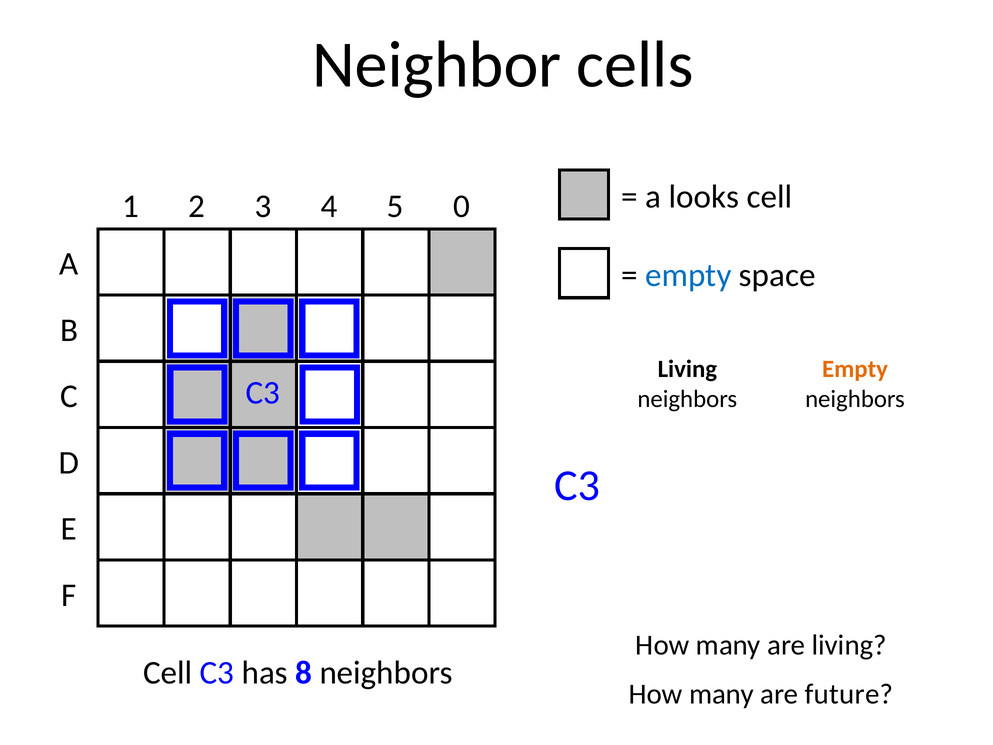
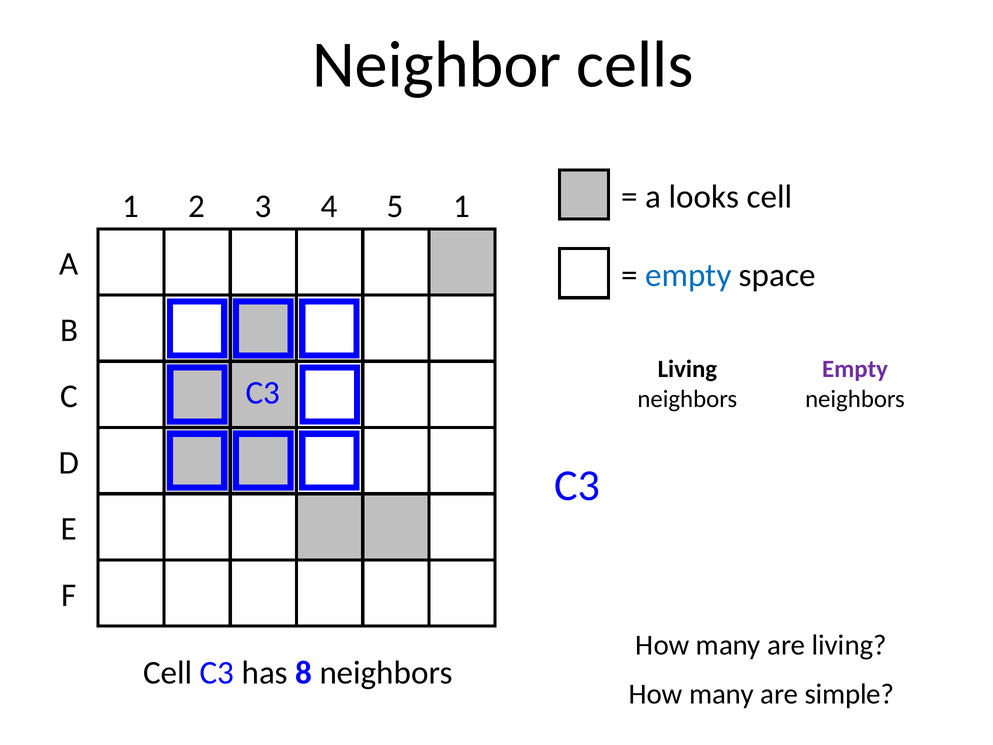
5 0: 0 -> 1 (461, 206)
Empty colour: orange -> purple (855, 369)
future: future -> simple (849, 694)
